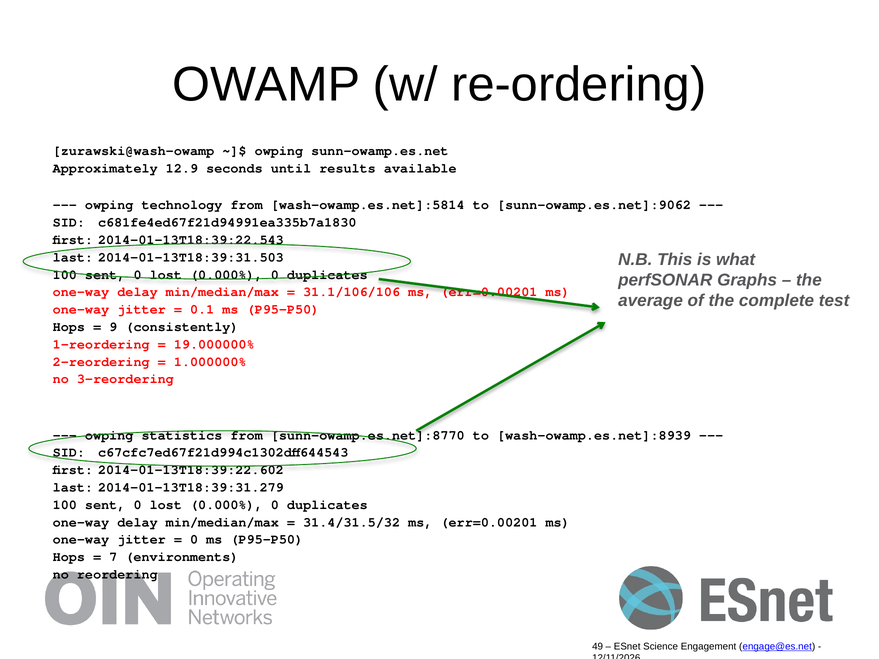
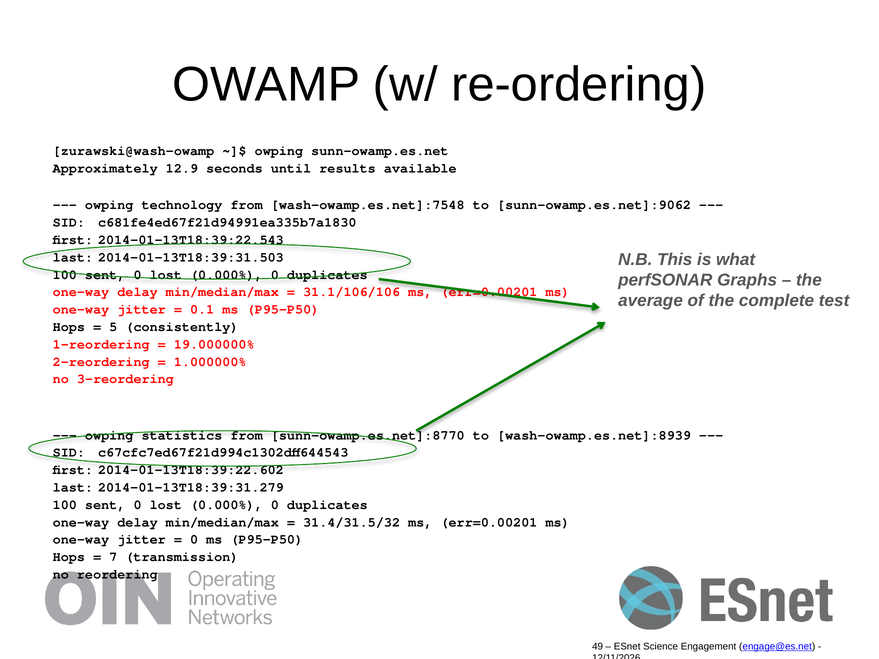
wash-owamp.es.net]:5814: wash-owamp.es.net]:5814 -> wash-owamp.es.net]:7548 (368, 205)
9: 9 -> 5 (113, 327)
environments: environments -> transmission (182, 557)
